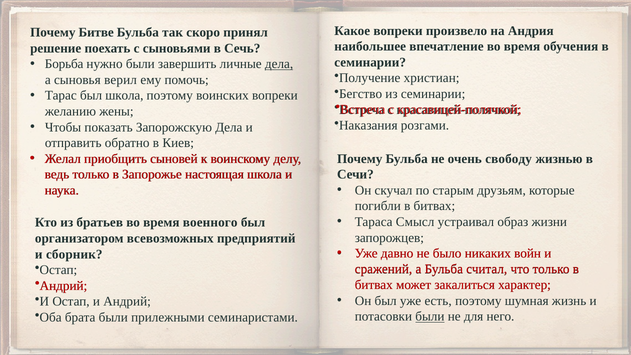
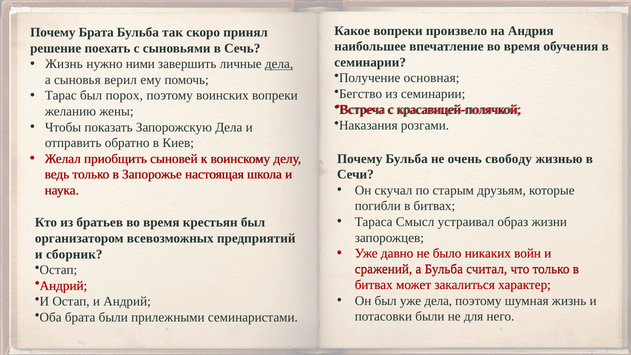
Почему Битве: Битве -> Брата (96, 32)
Борьба: Борьба -> Жизнь (64, 64)
нужно были: были -> ними (140, 64)
христиан: христиан -> основная (432, 78)
был школа: школа -> порох (124, 96)
военного: военного -> крестьян (210, 223)
уже есть: есть -> дела (438, 301)
были underline: present -> none (430, 317)
